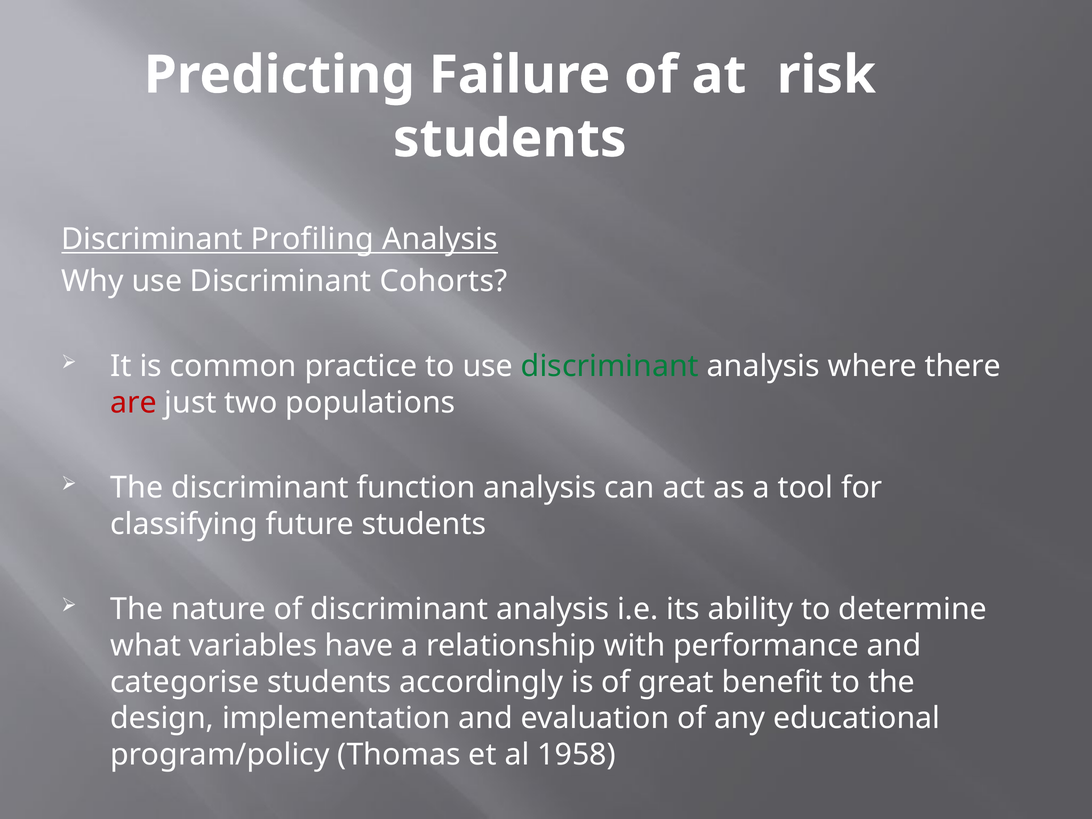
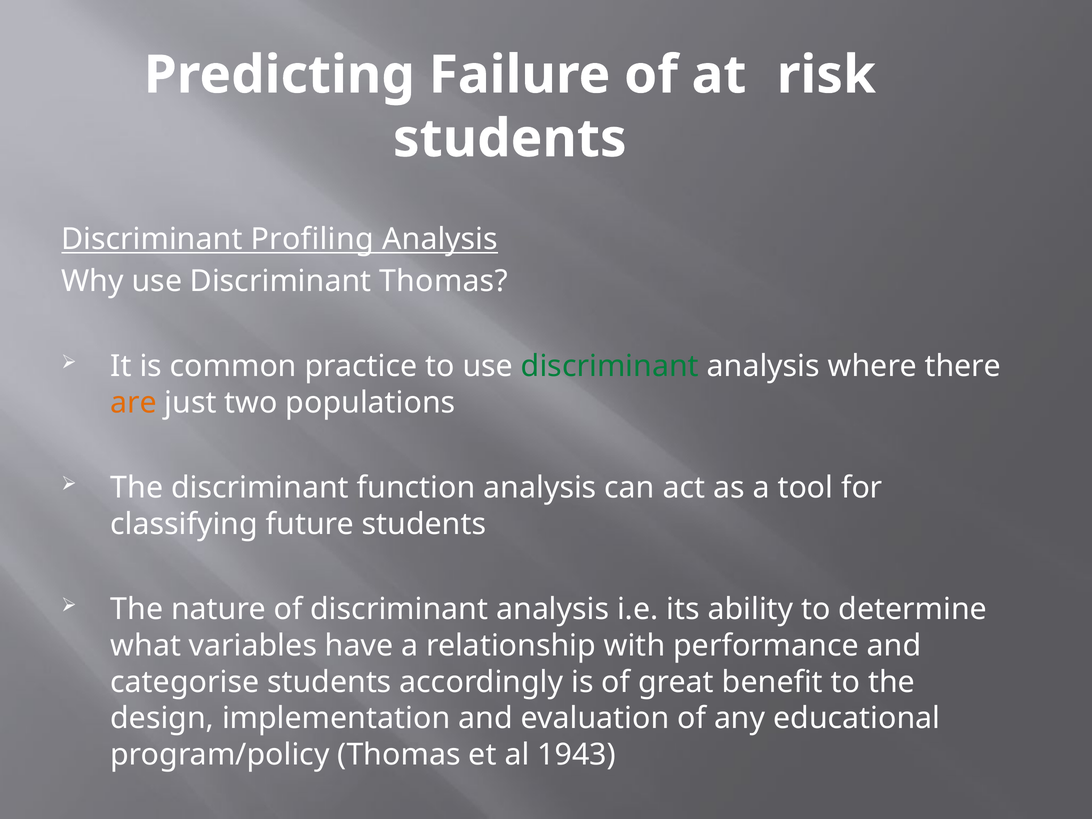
Discriminant Cohorts: Cohorts -> Thomas (444, 281)
are colour: red -> orange (134, 403)
1958: 1958 -> 1943 (577, 755)
